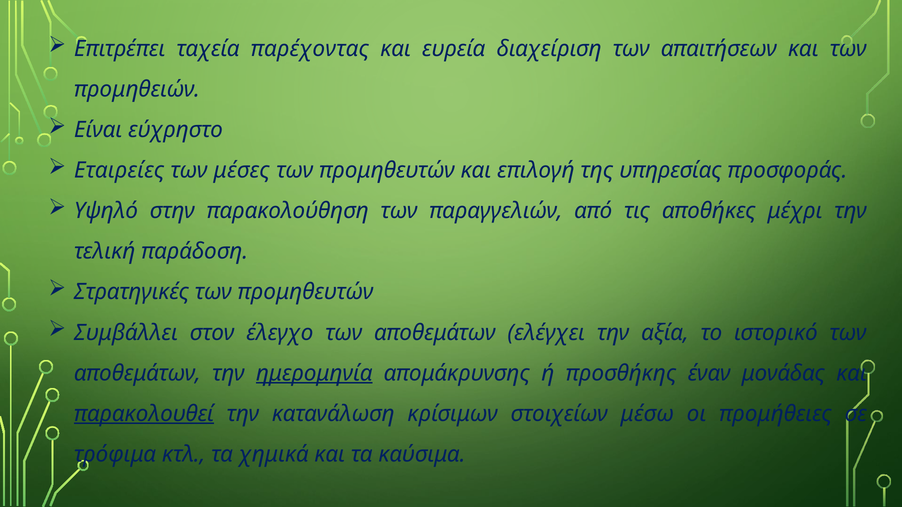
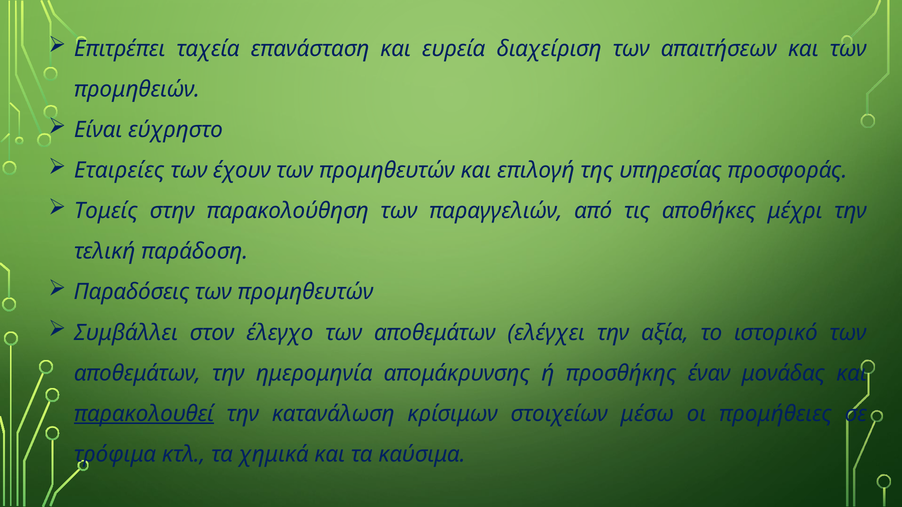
παρέχοντας: παρέχοντας -> επανάσταση (310, 49)
μέσες: μέσες -> έχουν (242, 170)
Υψηλό: Υψηλό -> Τομείς (106, 211)
Στρατηγικές: Στρατηγικές -> Παραδόσεις (131, 292)
ημερομηνία underline: present -> none (314, 373)
